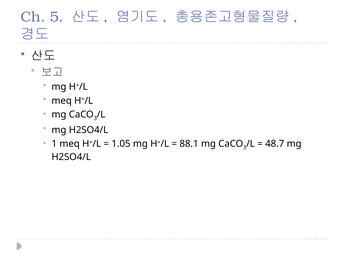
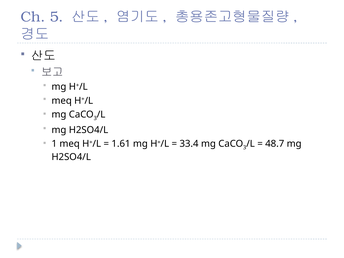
1.05: 1.05 -> 1.61 (121, 144)
88.1: 88.1 -> 33.4 (189, 144)
